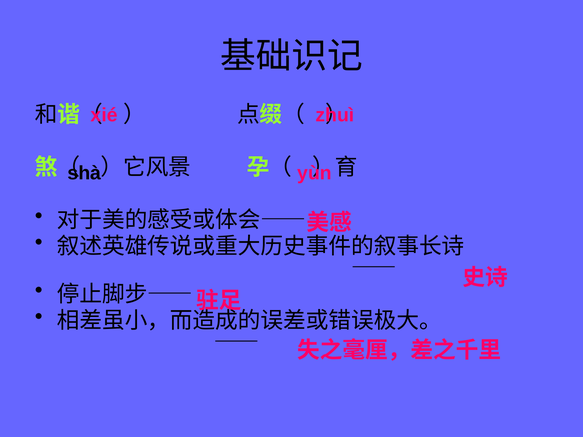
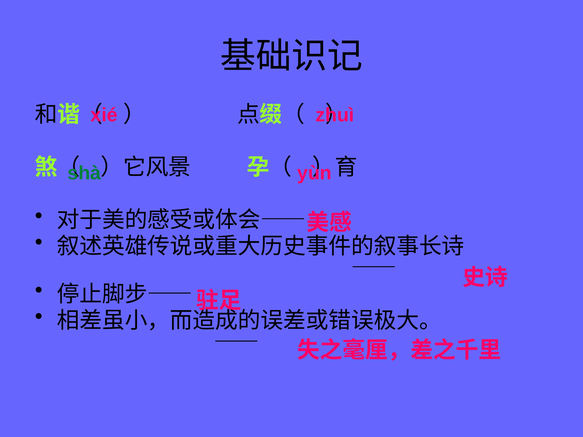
shà colour: black -> green (84, 173)
